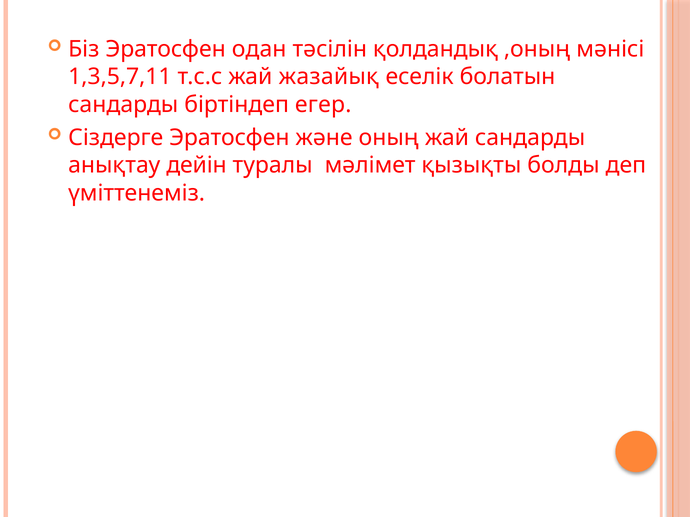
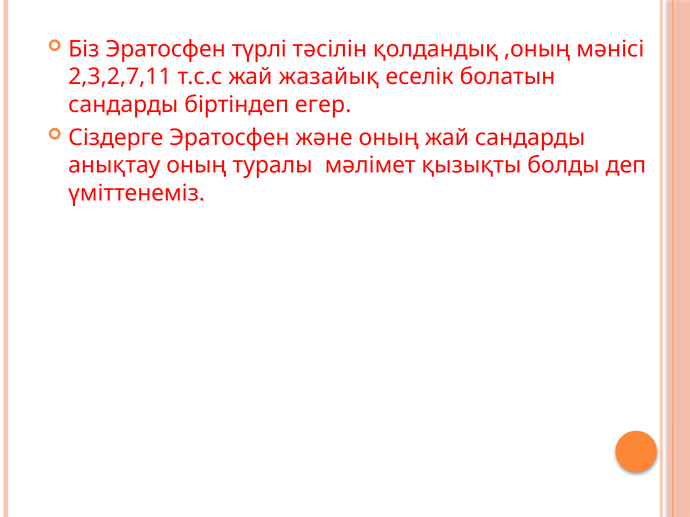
одан: одан -> түрлі (259, 49)
1,3,5,7,11: 1,3,5,7,11 -> 2,3,2,7,11 (120, 77)
анықтау дейін: дейін -> оның (196, 166)
